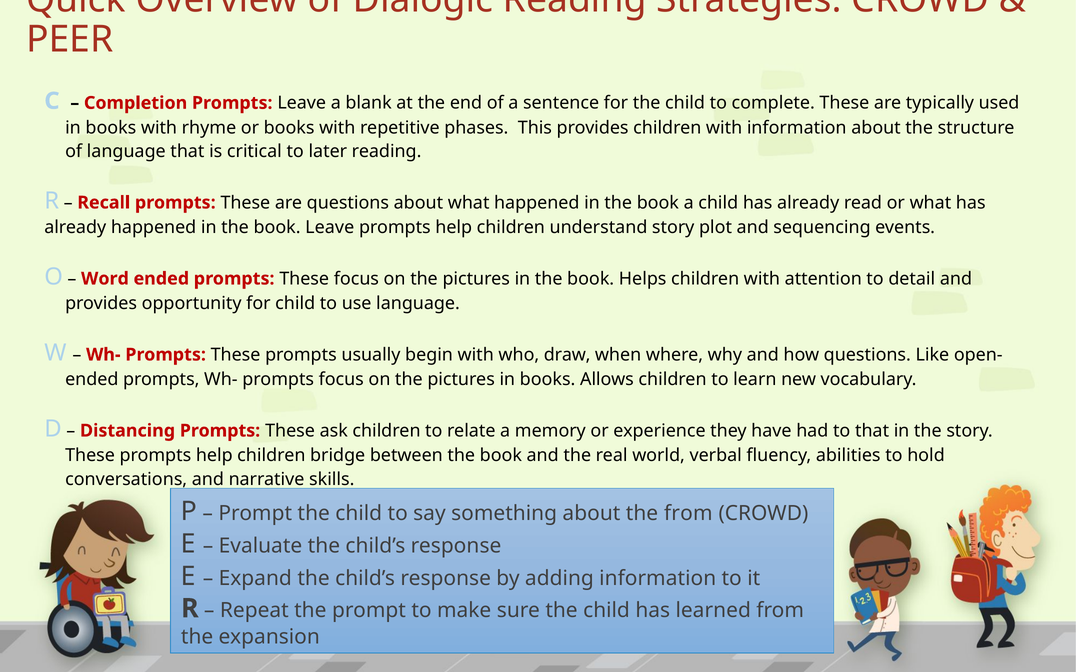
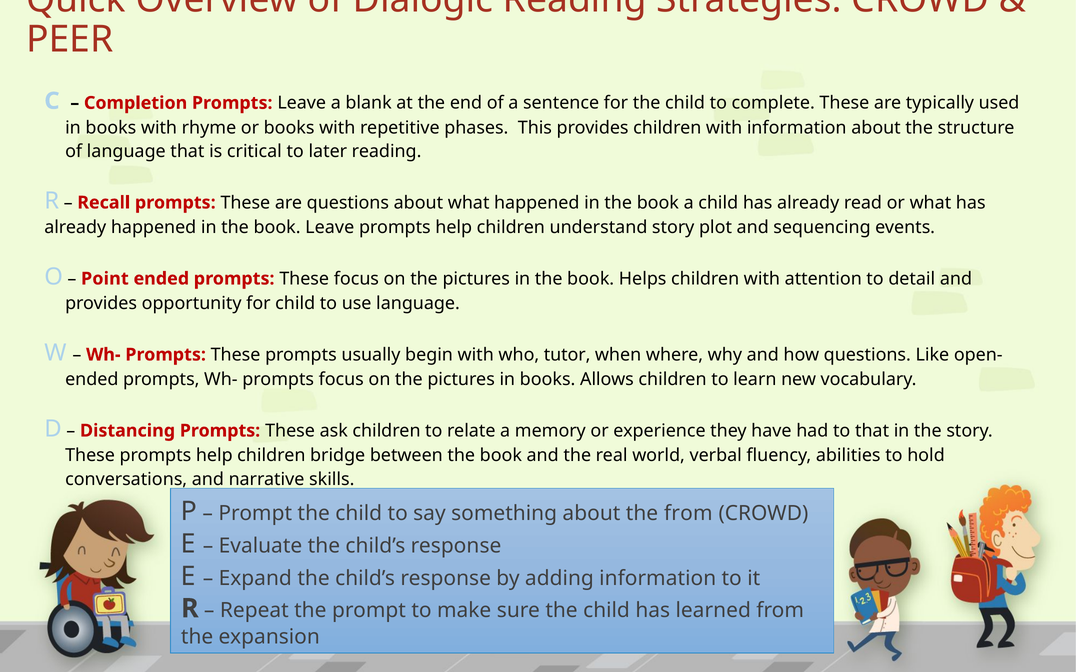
Word: Word -> Point (105, 279)
draw: draw -> tutor (567, 355)
